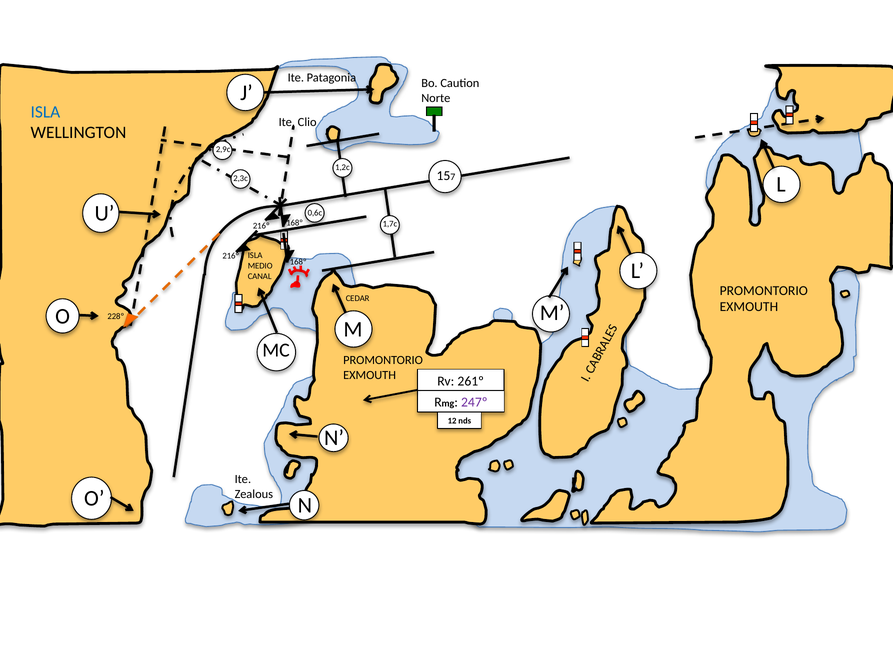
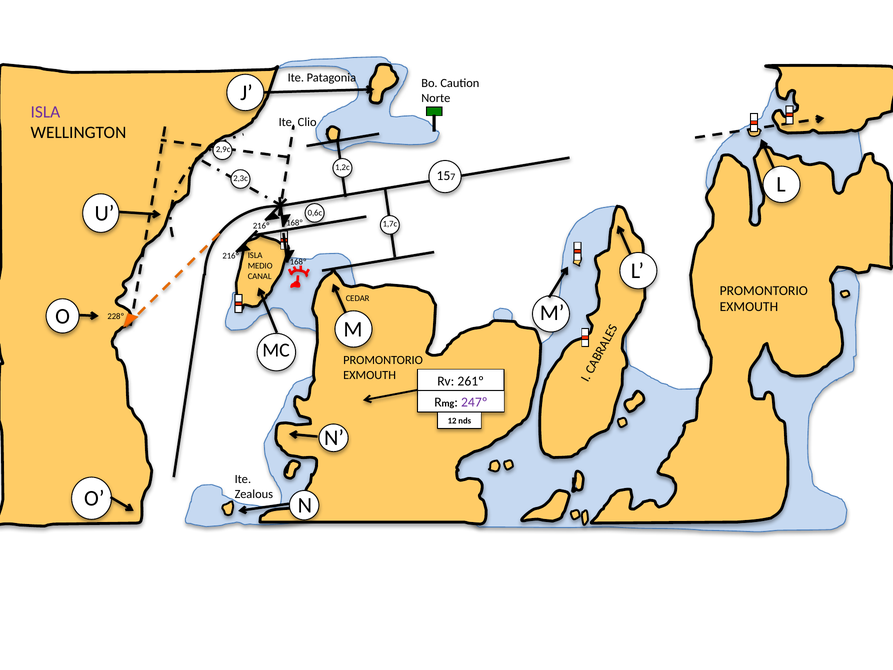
ISLA colour: blue -> purple (45, 112)
